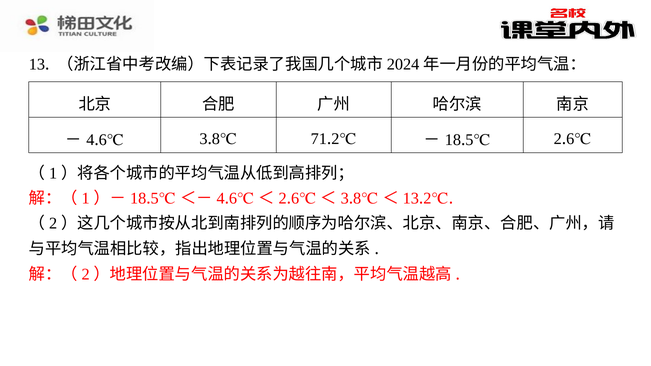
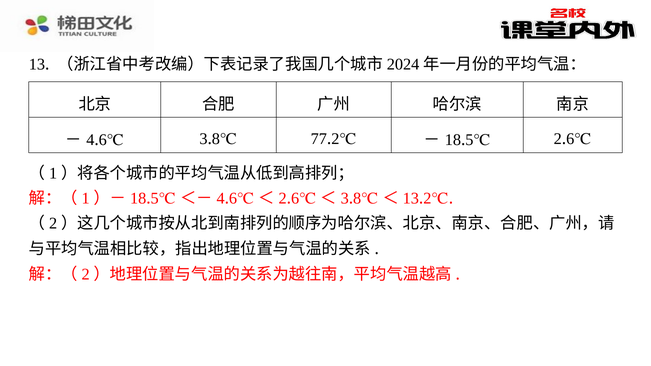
71: 71 -> 77 (319, 139)
